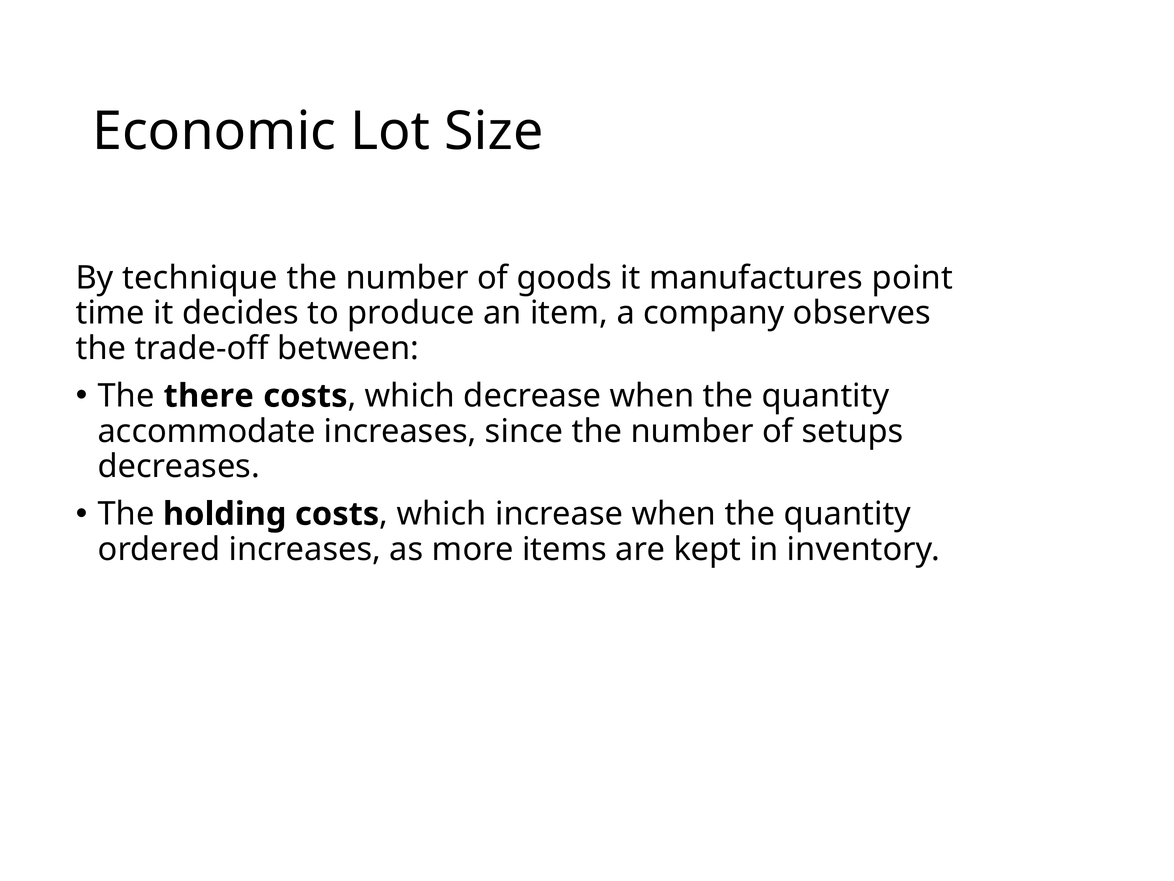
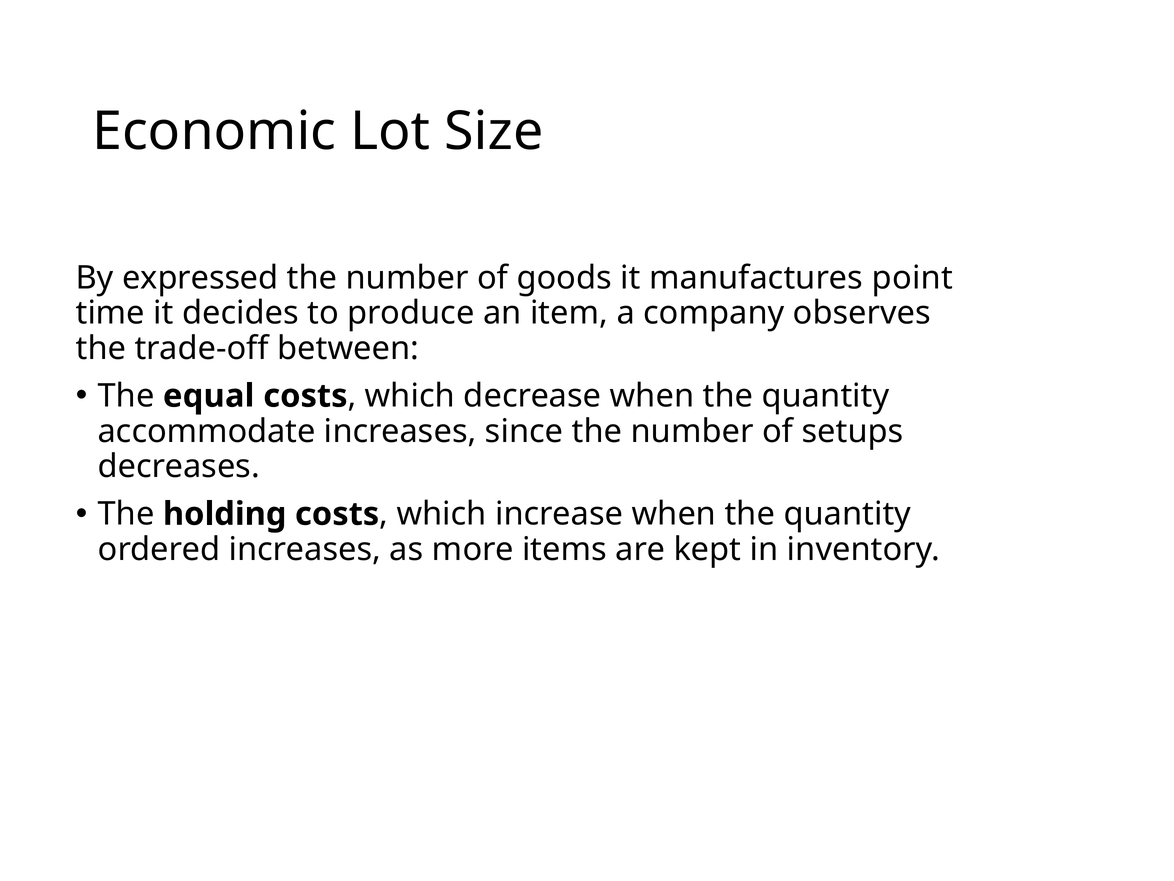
technique: technique -> expressed (200, 278)
there: there -> equal (209, 396)
